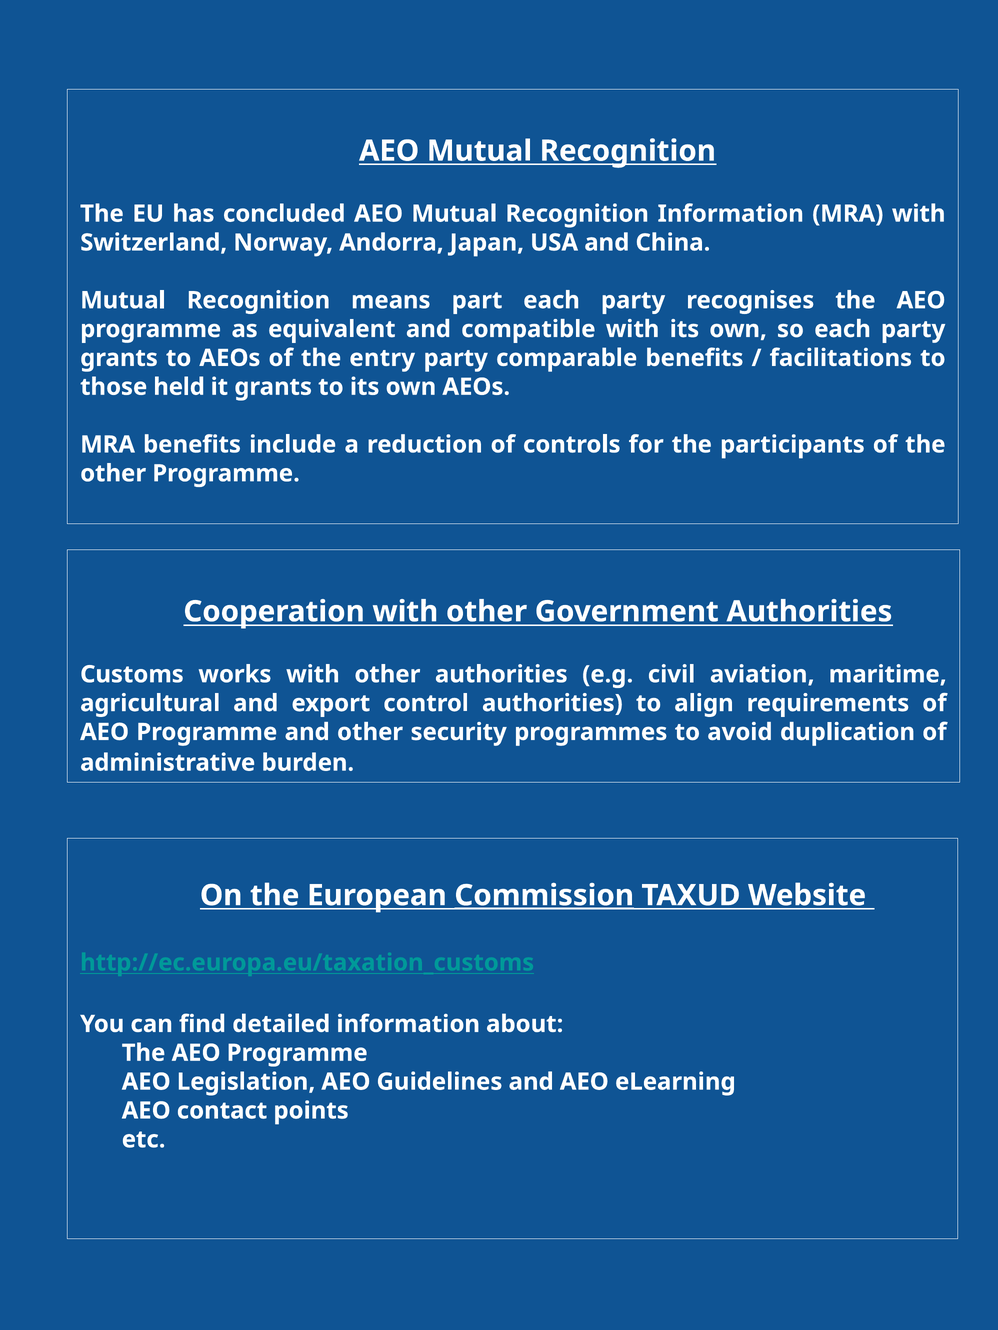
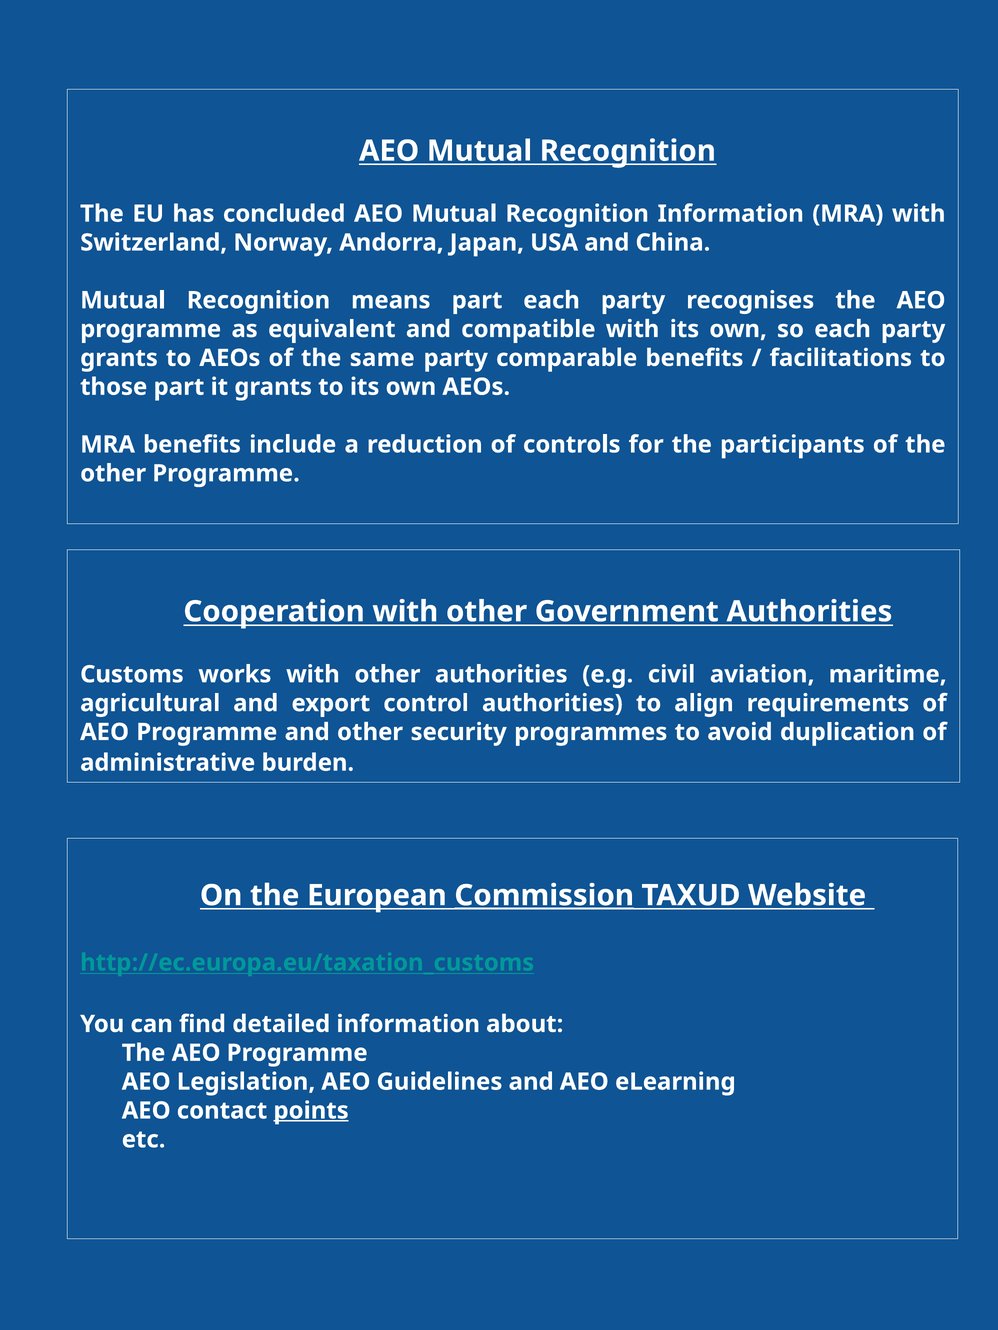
entry: entry -> same (382, 358)
those held: held -> part (179, 387)
points underline: none -> present (311, 1111)
